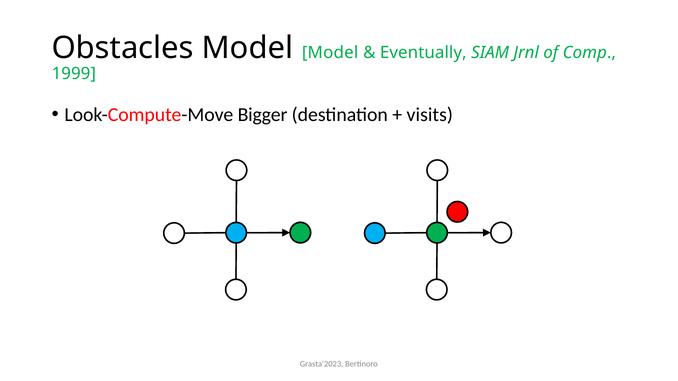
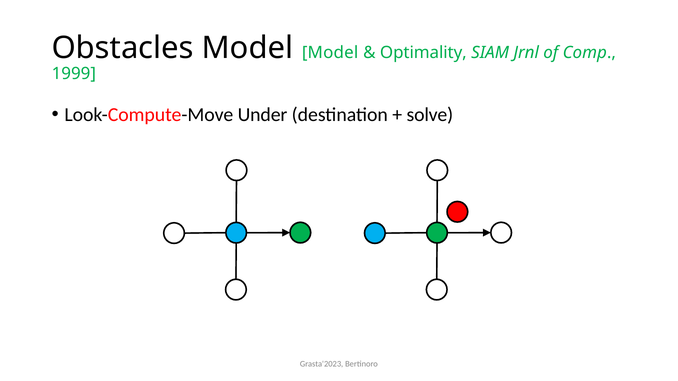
Eventually: Eventually -> Optimality (423, 52)
Bigger: Bigger -> Under (263, 115)
visits: visits -> solve (430, 115)
